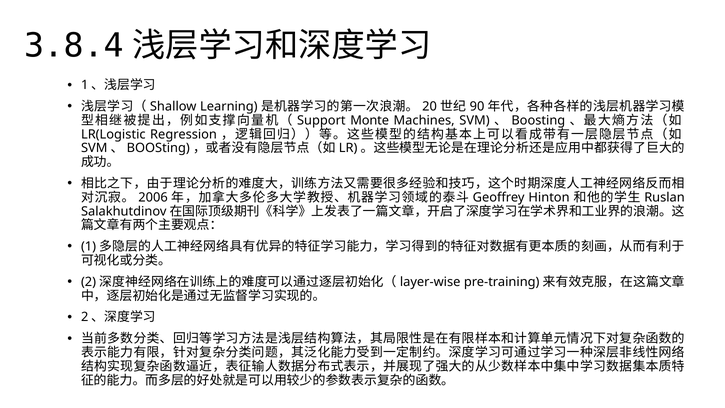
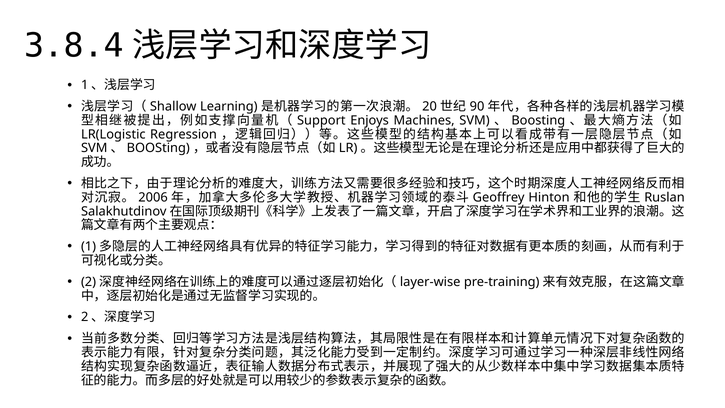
Monte: Monte -> Enjoys (370, 120)
